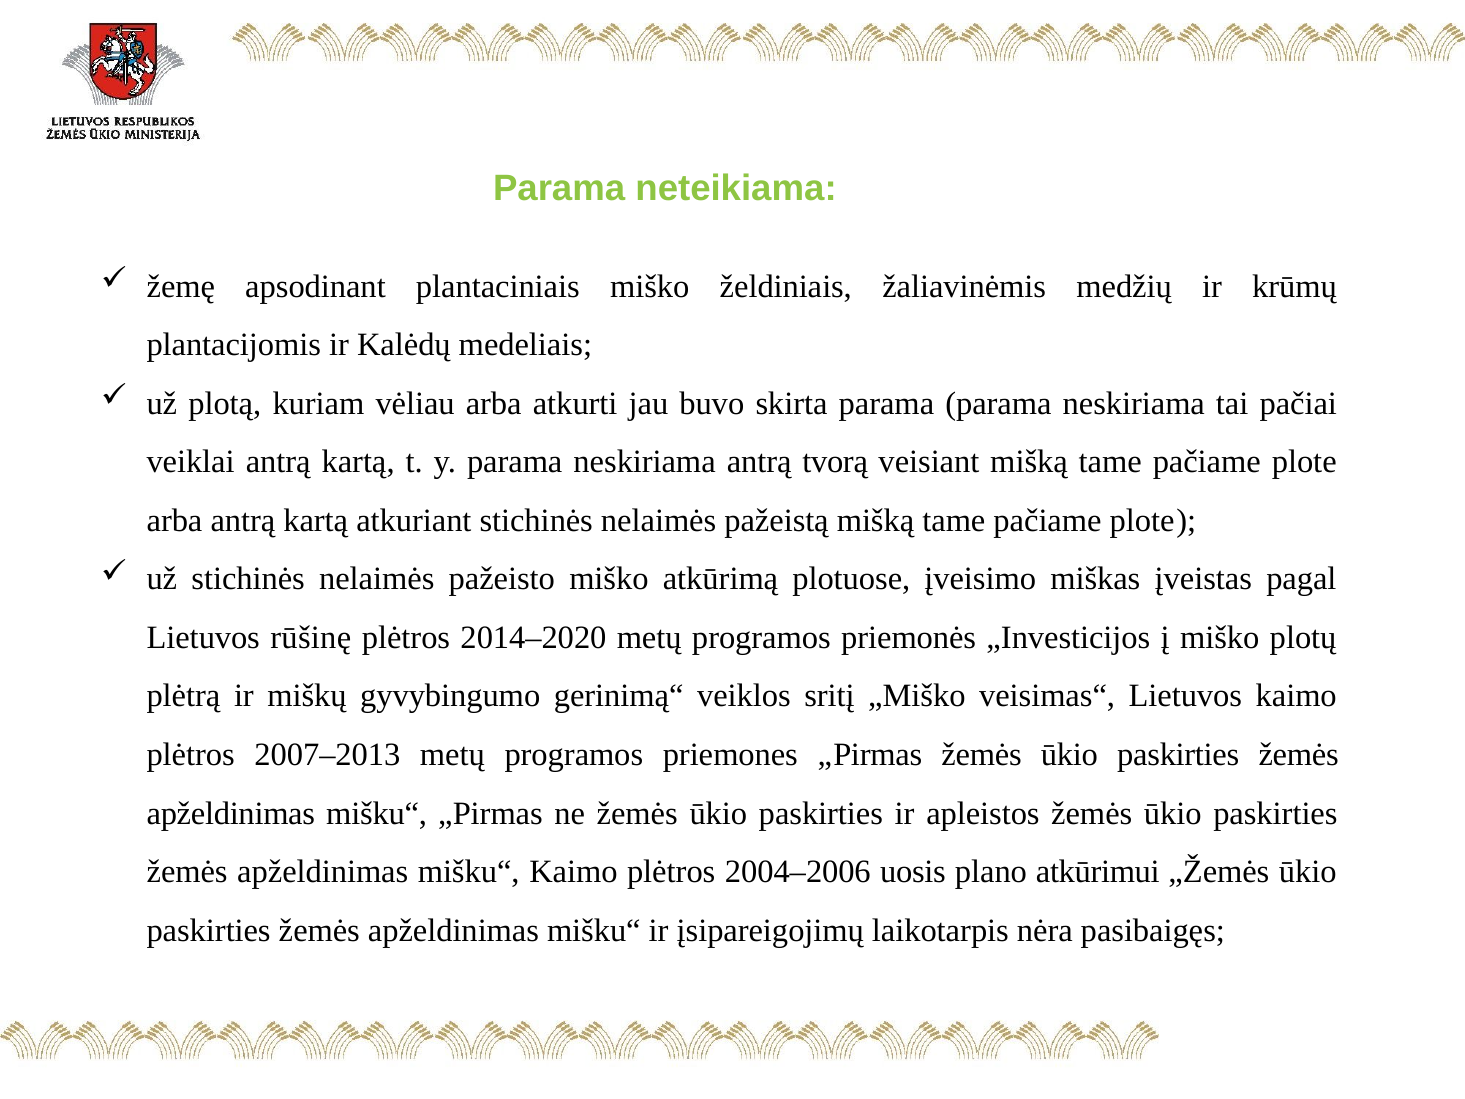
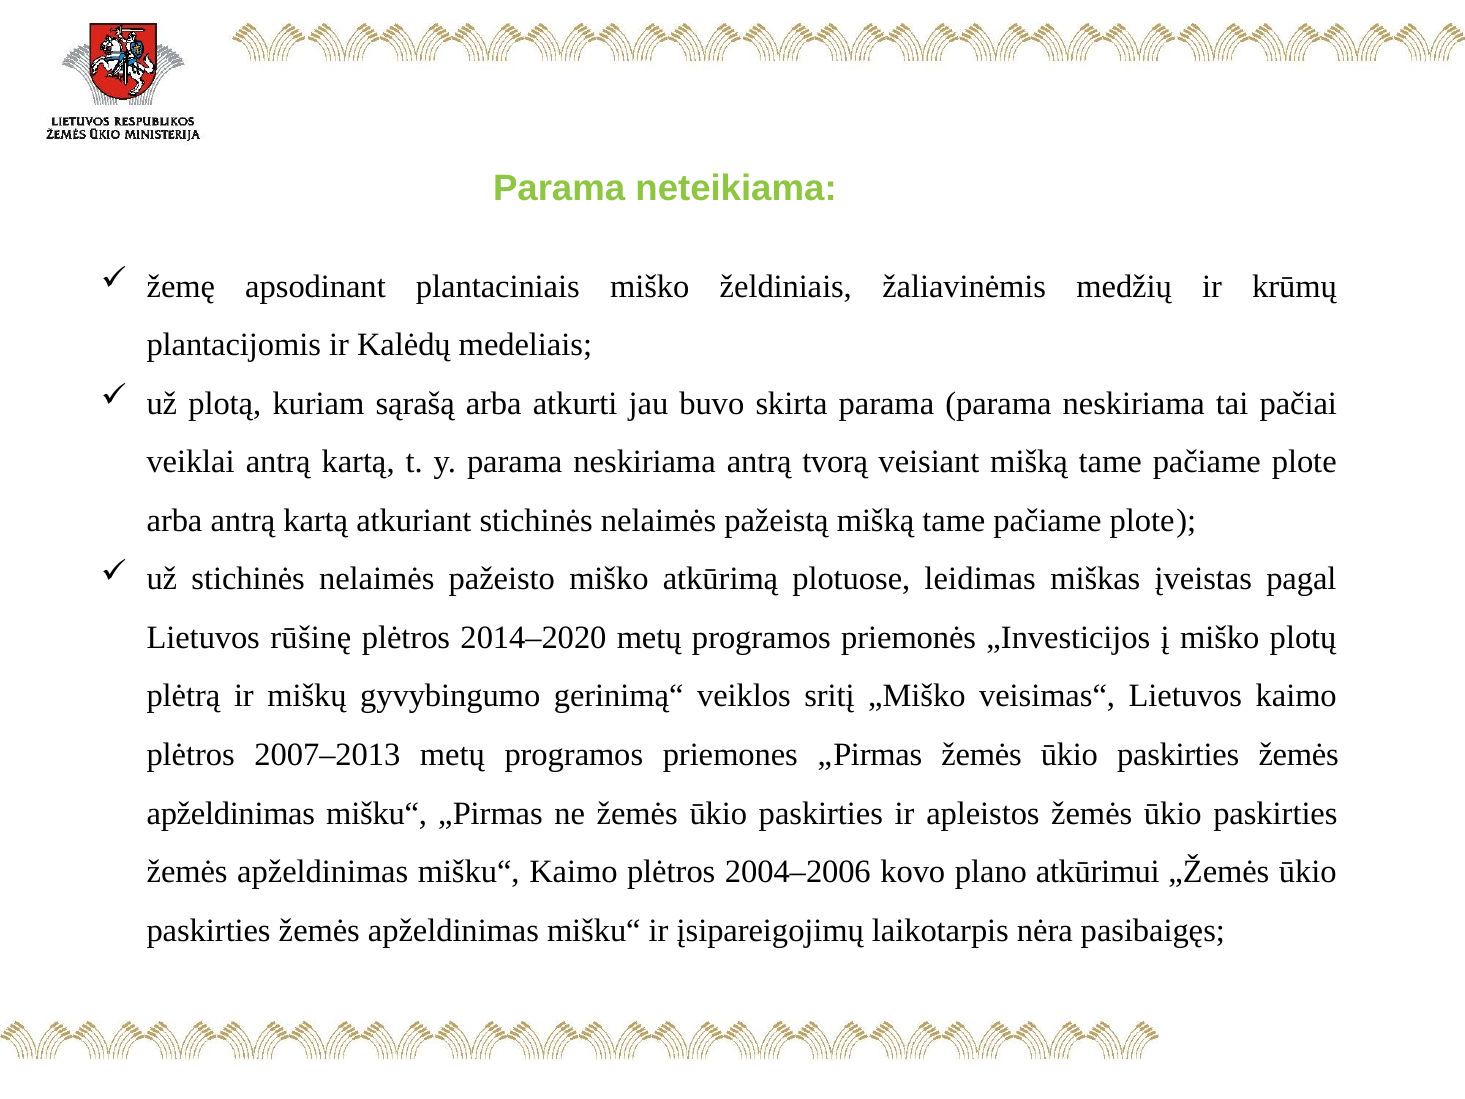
vėliau: vėliau -> sąrašą (415, 403)
įveisimo: įveisimo -> leidimas (980, 579)
uosis: uosis -> kovo (913, 872)
